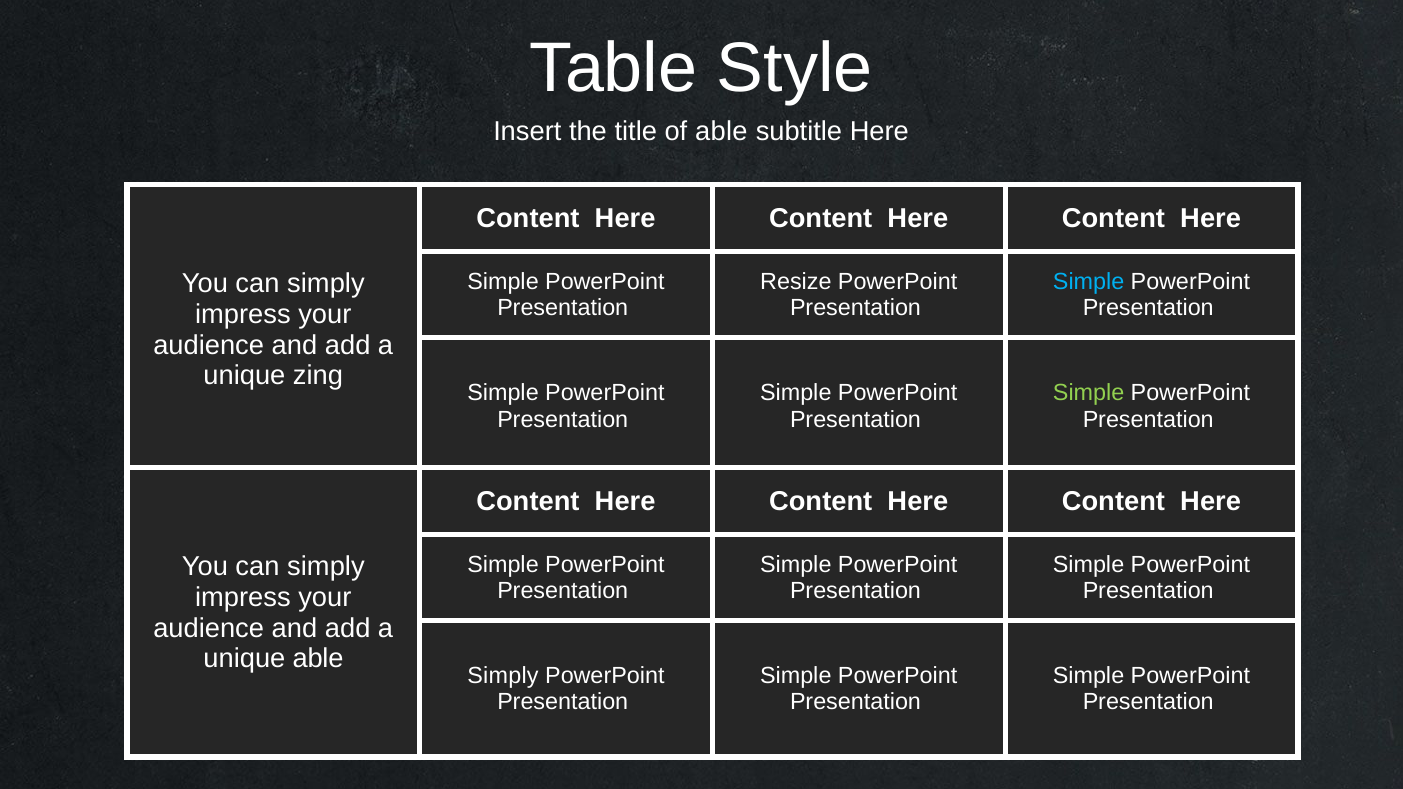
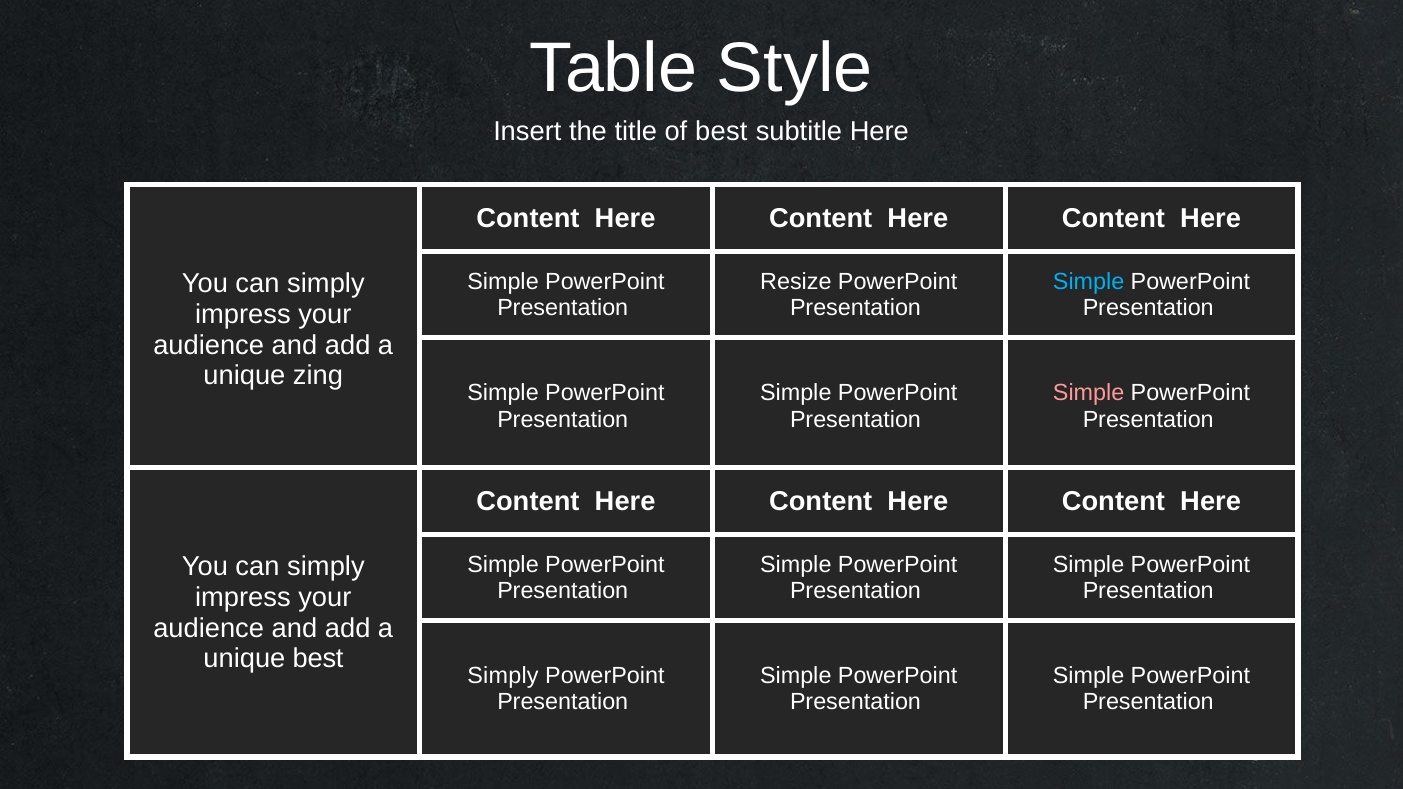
of able: able -> best (721, 131)
Simple colour: light green -> pink (1089, 393)
unique able: able -> best (318, 659)
